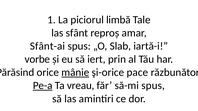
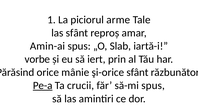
limbă: limbă -> arme (118, 20)
Sfânt-ai: Sfânt-ai -> Amin-ai (48, 46)
mânie underline: present -> none (75, 73)
şi-orice pace: pace -> sfânt (138, 73)
vreau: vreau -> crucii (81, 86)
